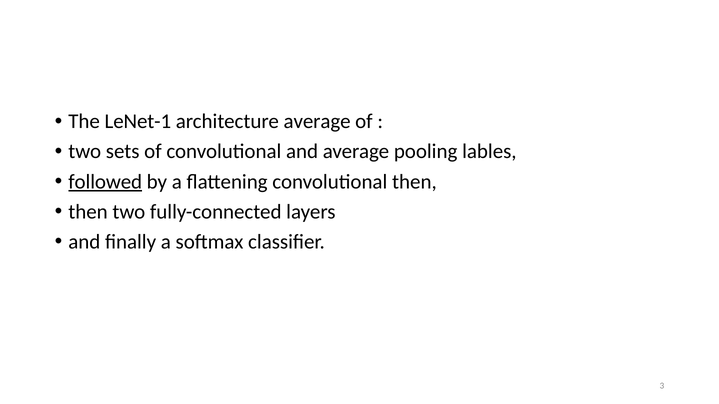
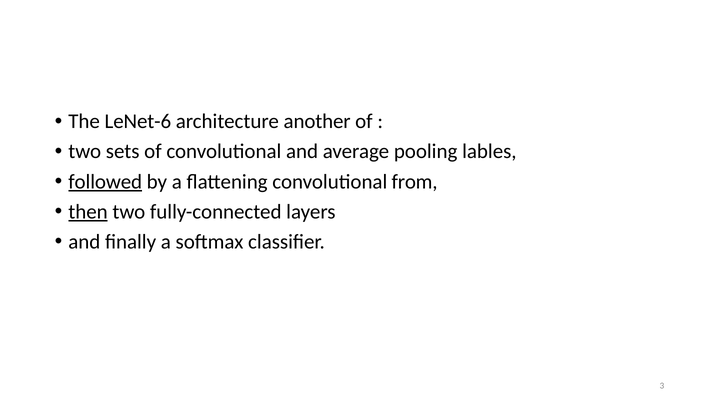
LeNet-1: LeNet-1 -> LeNet-6 (138, 122)
architecture average: average -> another (317, 122)
convolutional then: then -> from (415, 182)
then underline: none -> present (88, 212)
